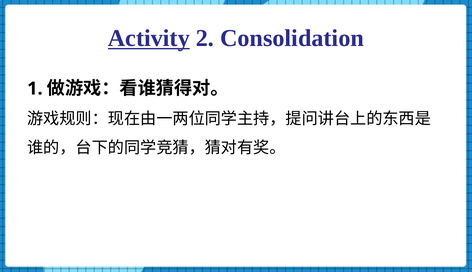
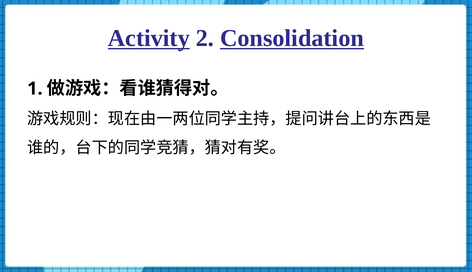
Consolidation underline: none -> present (292, 38)
